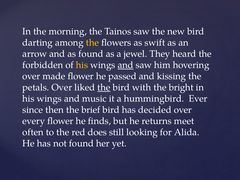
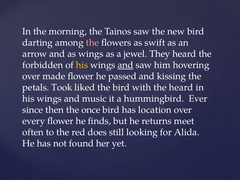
the colour: yellow -> pink (92, 43)
as found: found -> wings (91, 54)
petals Over: Over -> Took (62, 87)
the underline: present -> none (104, 87)
the bright: bright -> heard (181, 87)
brief: brief -> once (91, 110)
decided: decided -> location (155, 110)
